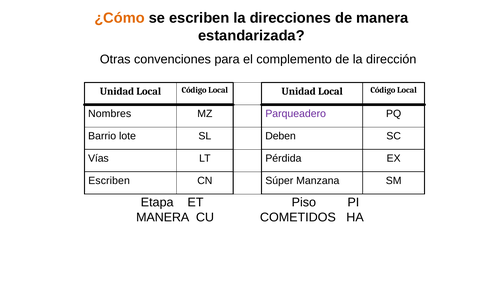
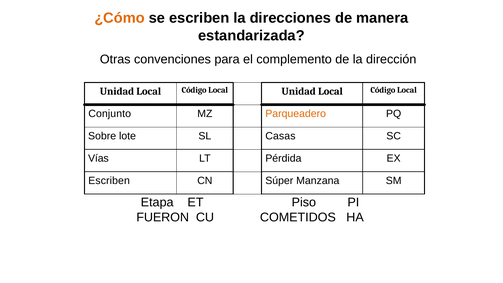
Nombres: Nombres -> Conjunto (110, 114)
Parqueadero colour: purple -> orange (296, 114)
Barrio: Barrio -> Sobre (102, 136)
Deben: Deben -> Casas (280, 136)
MANERA: MANERA -> FUERON (163, 217)
